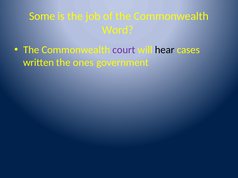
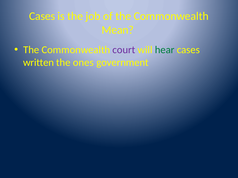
Some: Some -> Cases (42, 16)
Word: Word -> Mean (118, 30)
hear colour: black -> green (165, 50)
